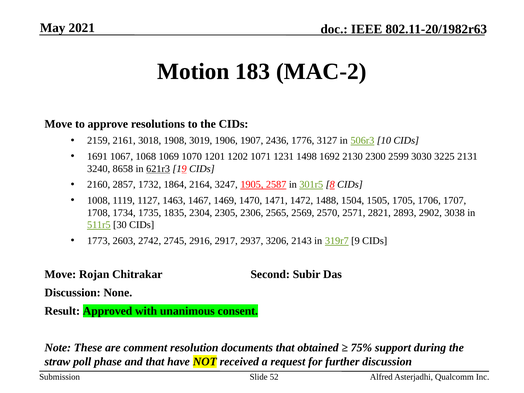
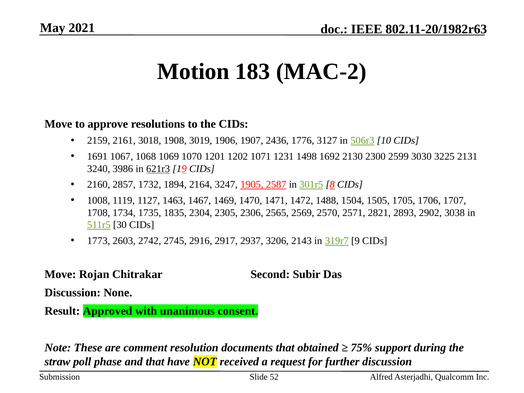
8658: 8658 -> 3986 (123, 169)
1864: 1864 -> 1894 (175, 185)
